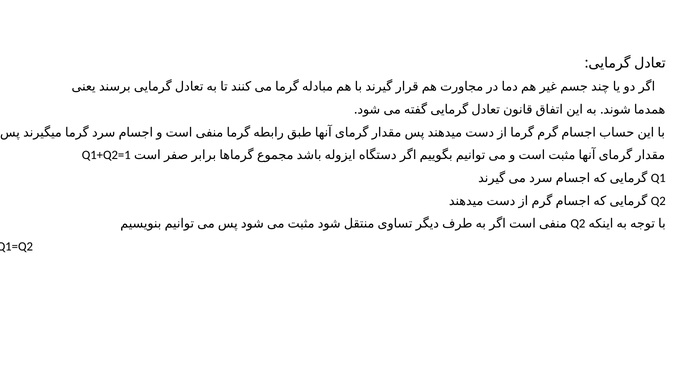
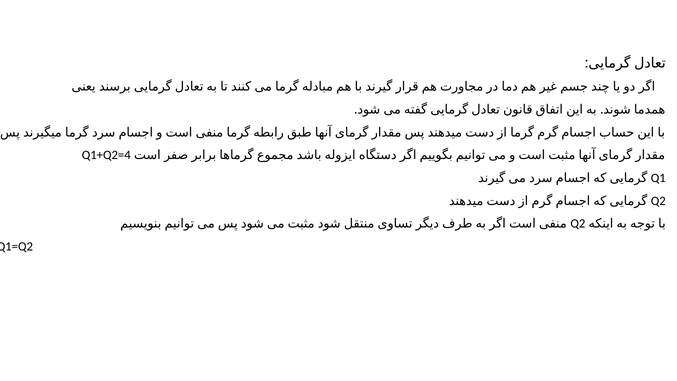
Q1+Q2=1: Q1+Q2=1 -> Q1+Q2=4 (106, 155)
